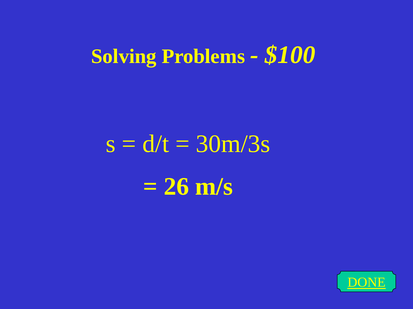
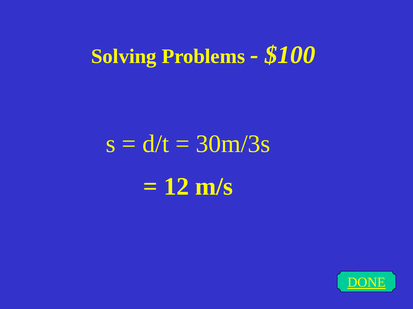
26: 26 -> 12 (176, 187)
